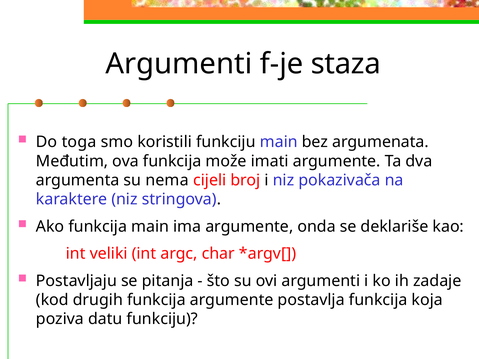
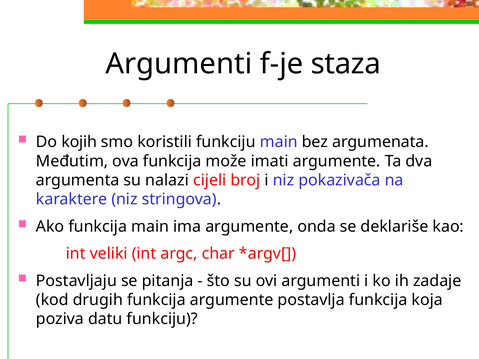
toga: toga -> kojih (79, 142)
nema: nema -> nalazi (167, 180)
